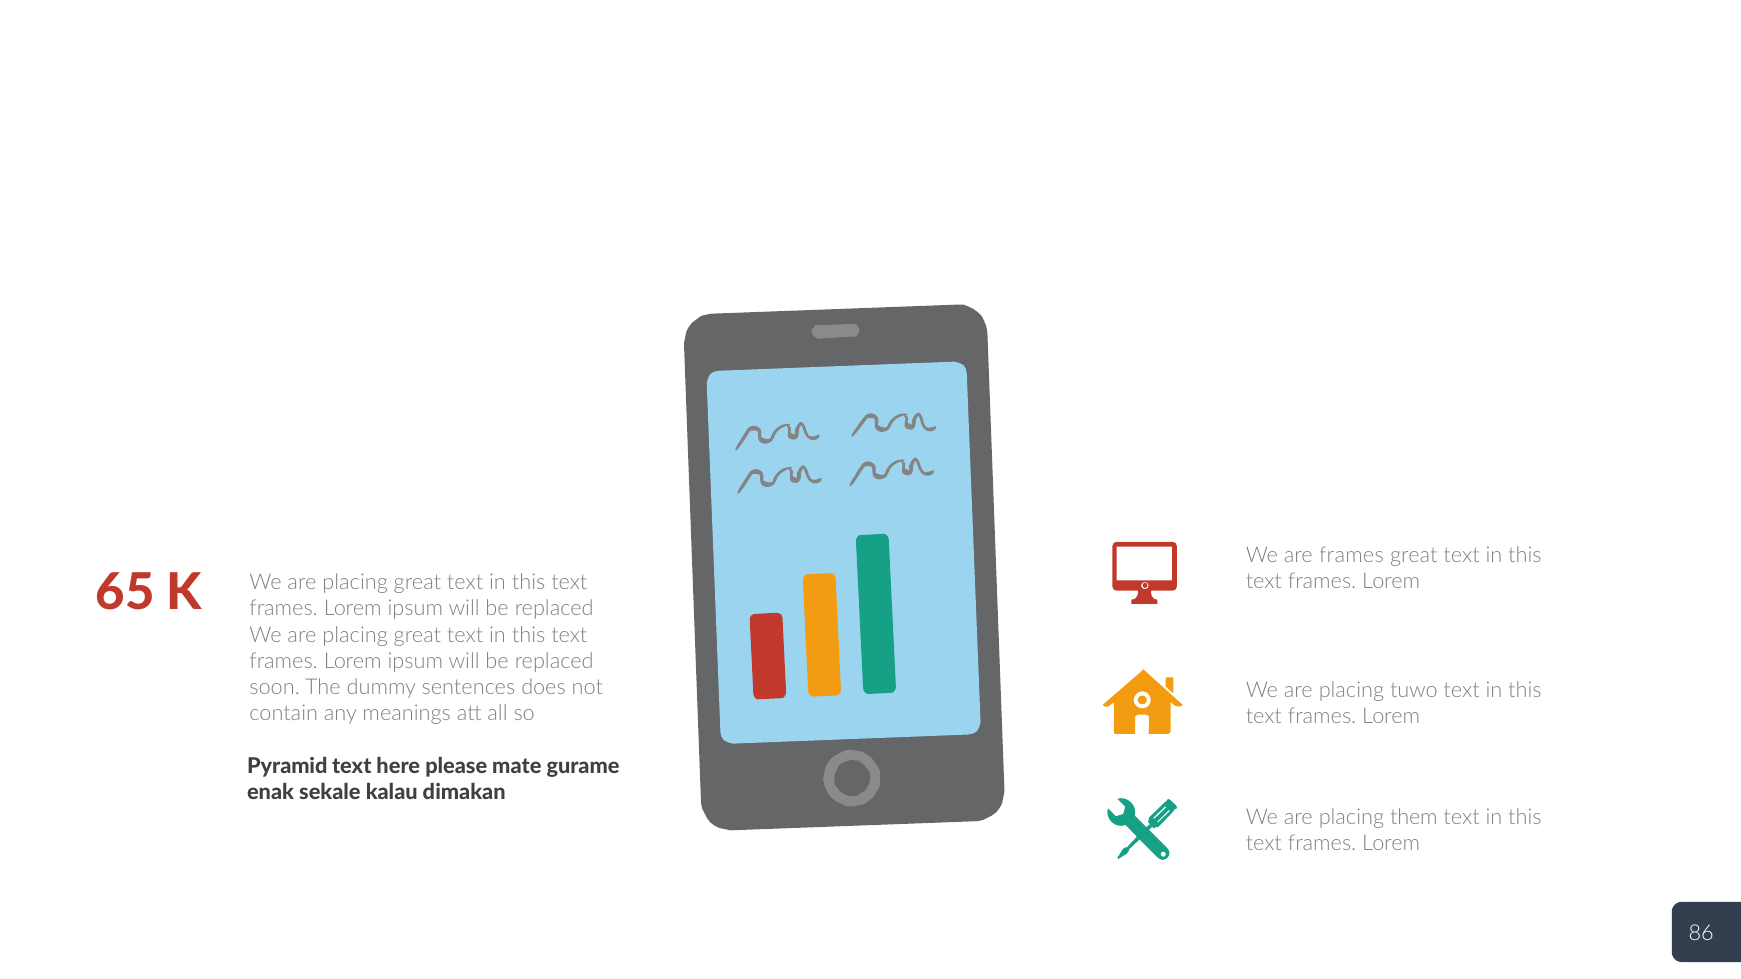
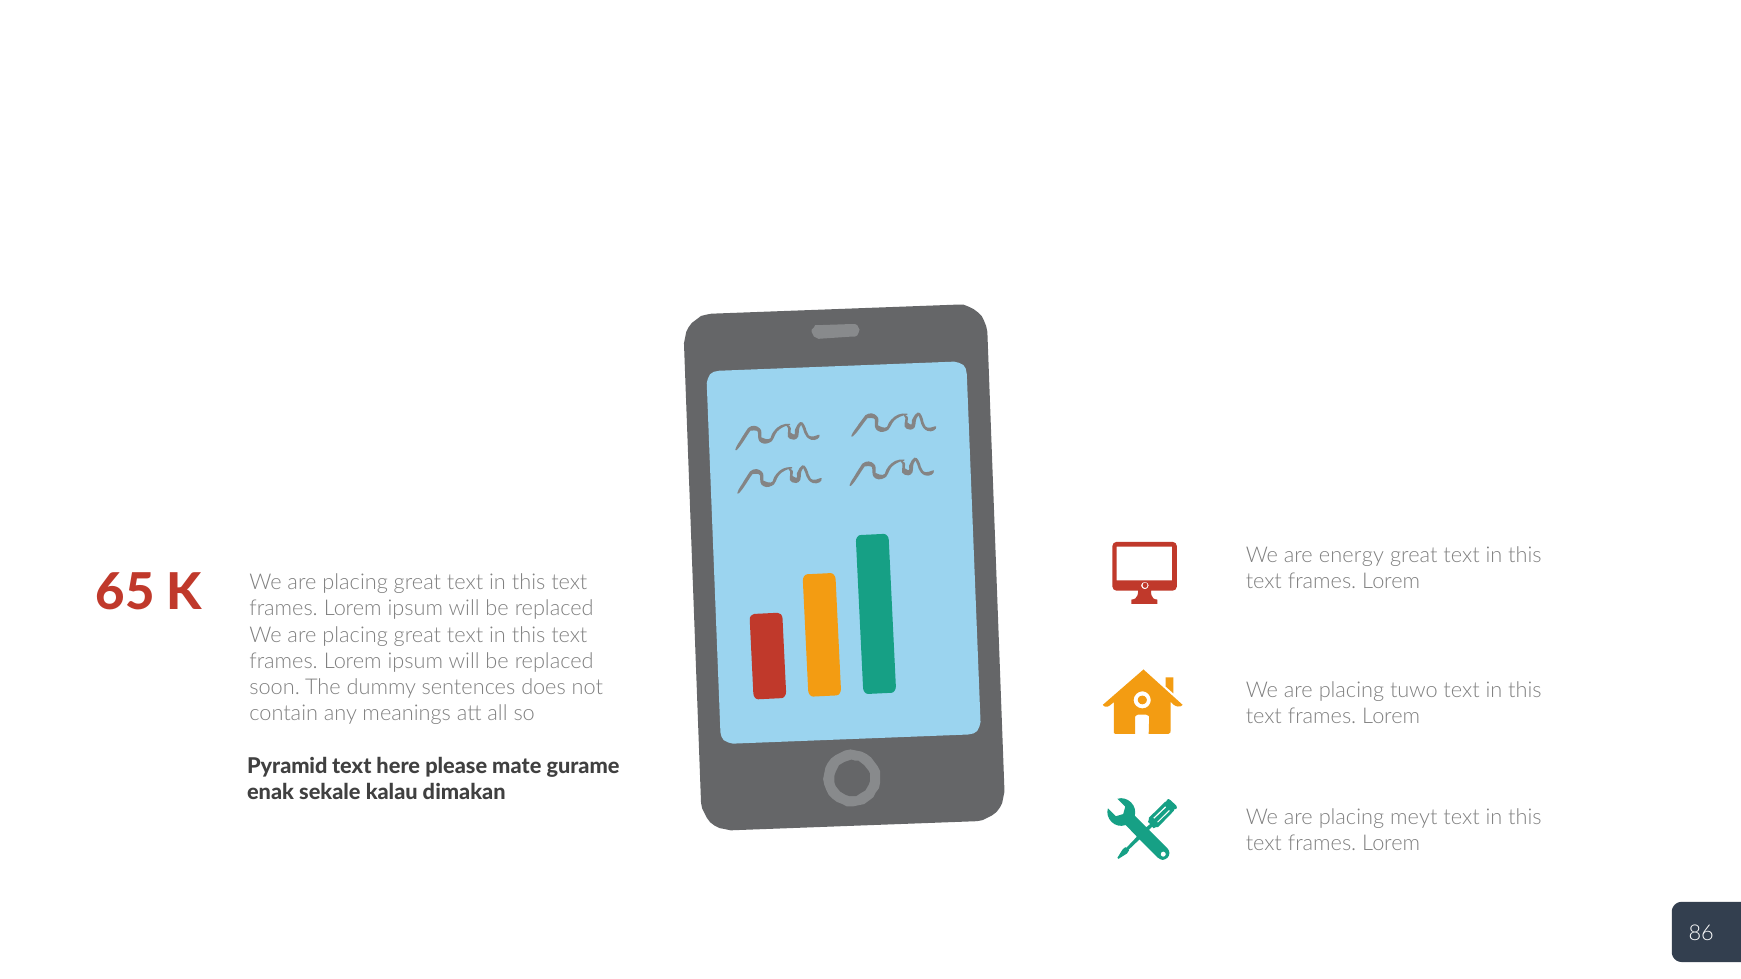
are frames: frames -> energy (1351, 556)
them: them -> meyt (1414, 817)
